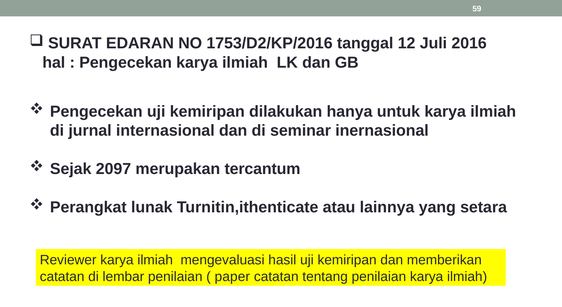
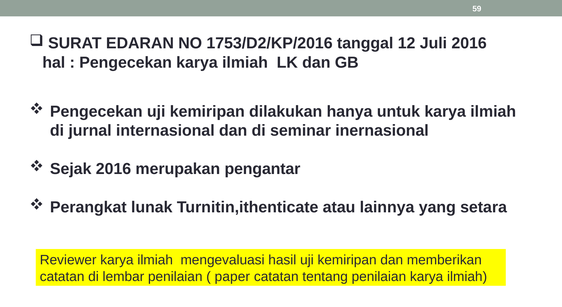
Sejak 2097: 2097 -> 2016 (113, 169)
tercantum: tercantum -> pengantar (262, 169)
